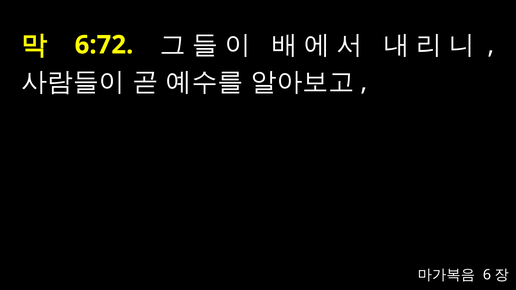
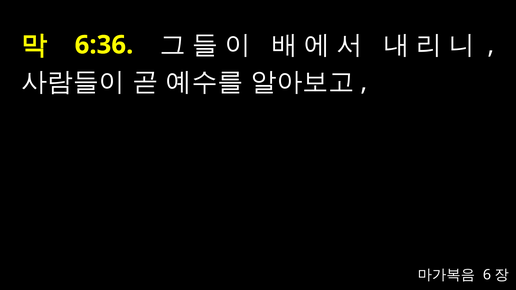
6:72: 6:72 -> 6:36 (104, 45)
